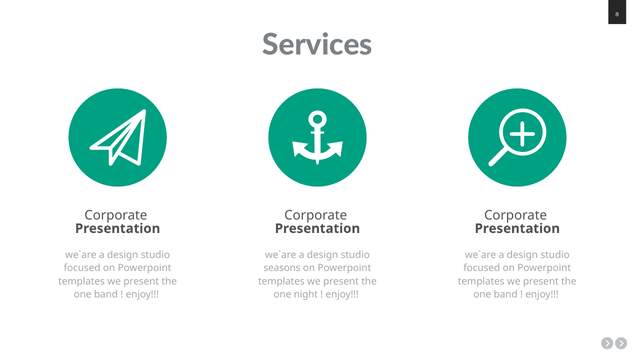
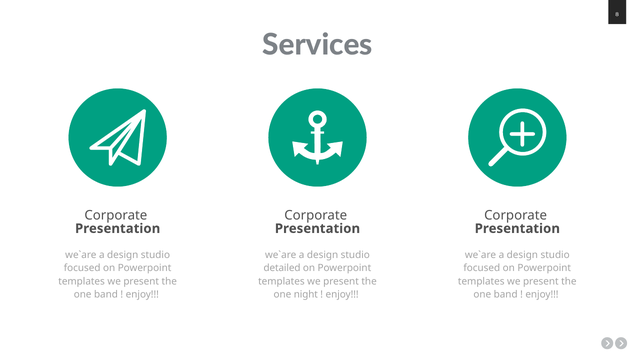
seasons: seasons -> detailed (282, 268)
